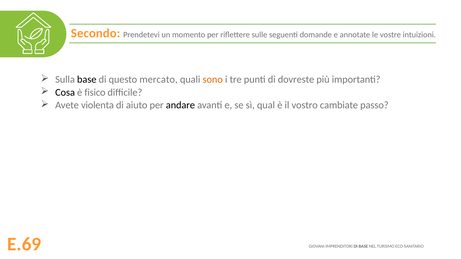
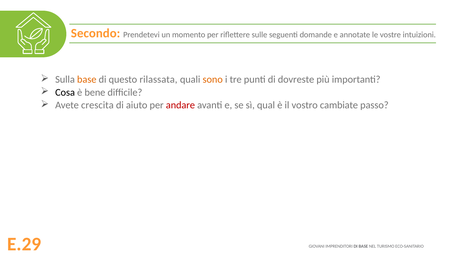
base colour: black -> orange (87, 80)
mercato: mercato -> rilassata (159, 80)
fisico: fisico -> bene (95, 92)
violenta: violenta -> crescita (97, 105)
andare colour: black -> red (180, 105)
E.69: E.69 -> E.29 (24, 245)
